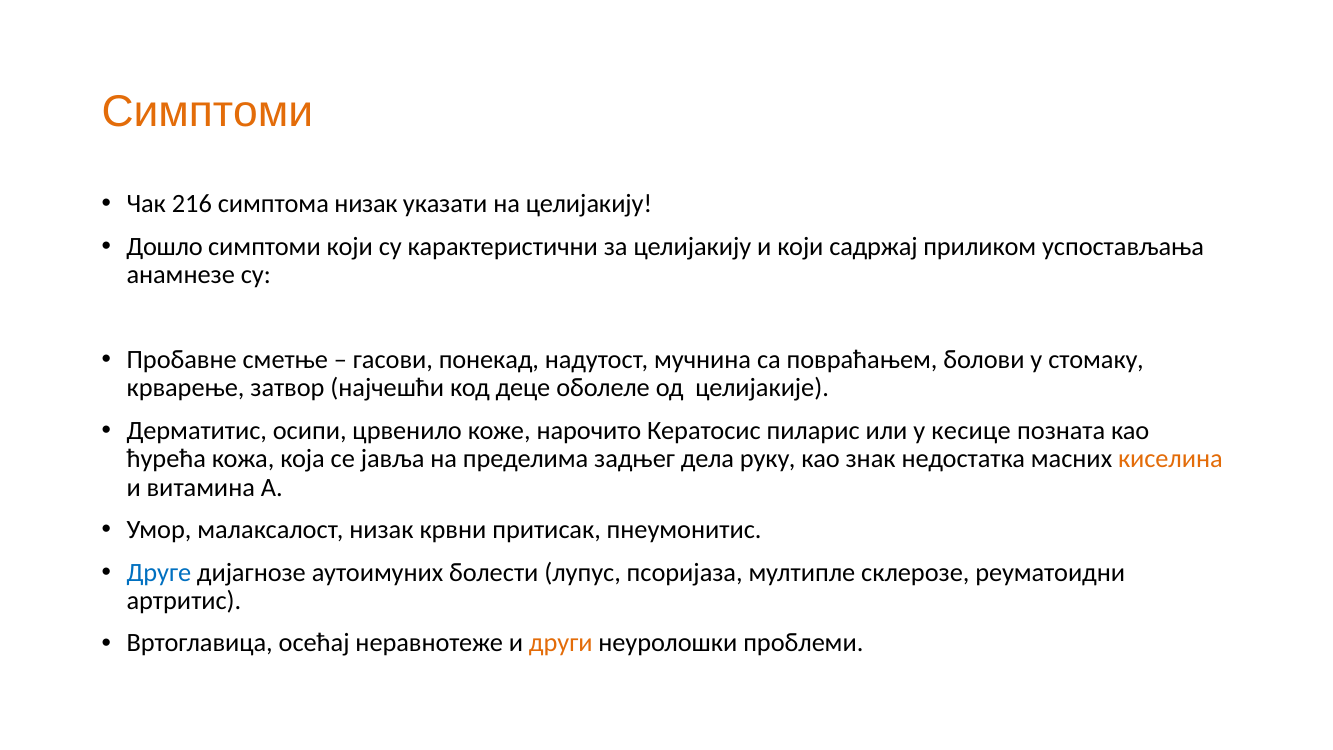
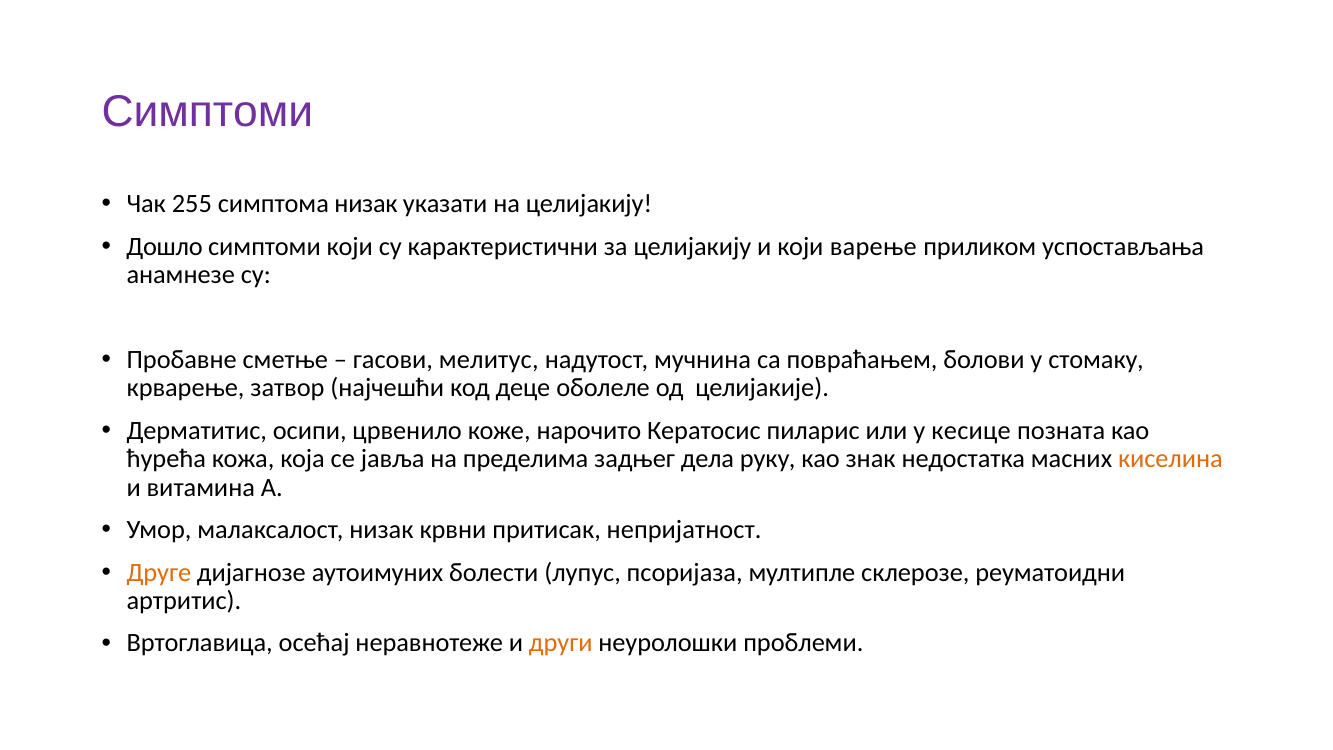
Симптоми colour: orange -> purple (207, 112)
216: 216 -> 255 (192, 204)
садржај: садржај -> варење (873, 246)
понекад: понекад -> мелитус (489, 360)
пнеумонитис: пнеумонитис -> непријатност (684, 530)
Друге colour: blue -> orange (159, 572)
